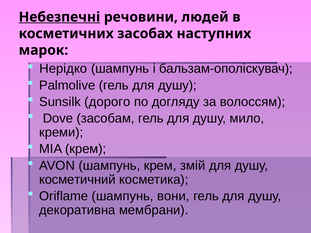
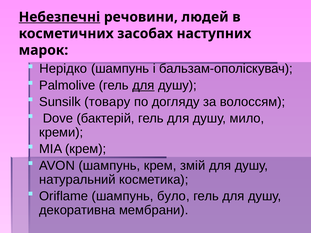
для underline: none -> present (143, 85)
дорого: дорого -> товару (107, 102)
засобам: засобам -> бактерій (106, 119)
косметичний: косметичний -> натуральний (77, 180)
вони: вони -> було (173, 196)
